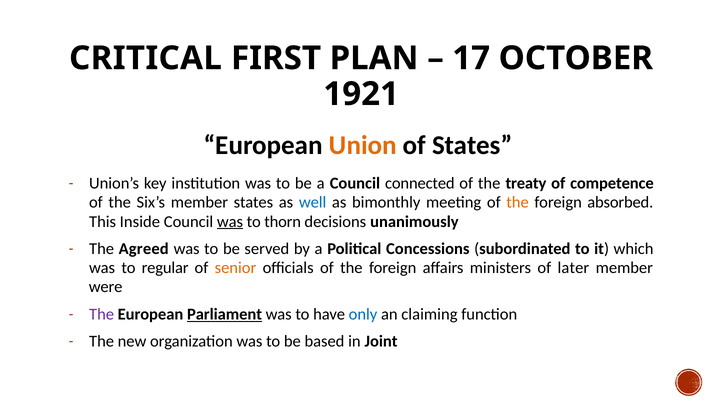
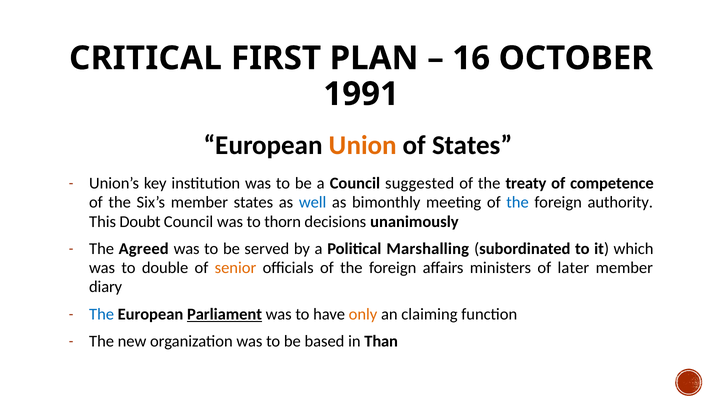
17: 17 -> 16 (471, 58)
1921: 1921 -> 1991 (361, 94)
connected: connected -> suggested (420, 183)
the colour: orange -> blue (518, 203)
absorbed: absorbed -> authority (620, 203)
Inside: Inside -> Doubt (140, 222)
was underline: present -> none (230, 222)
Concessions: Concessions -> Marshalling (428, 249)
regular: regular -> double (165, 268)
were: were -> diary (106, 287)
The colour: purple -> blue (102, 314)
only colour: blue -> orange (363, 314)
Joint: Joint -> Than (381, 341)
